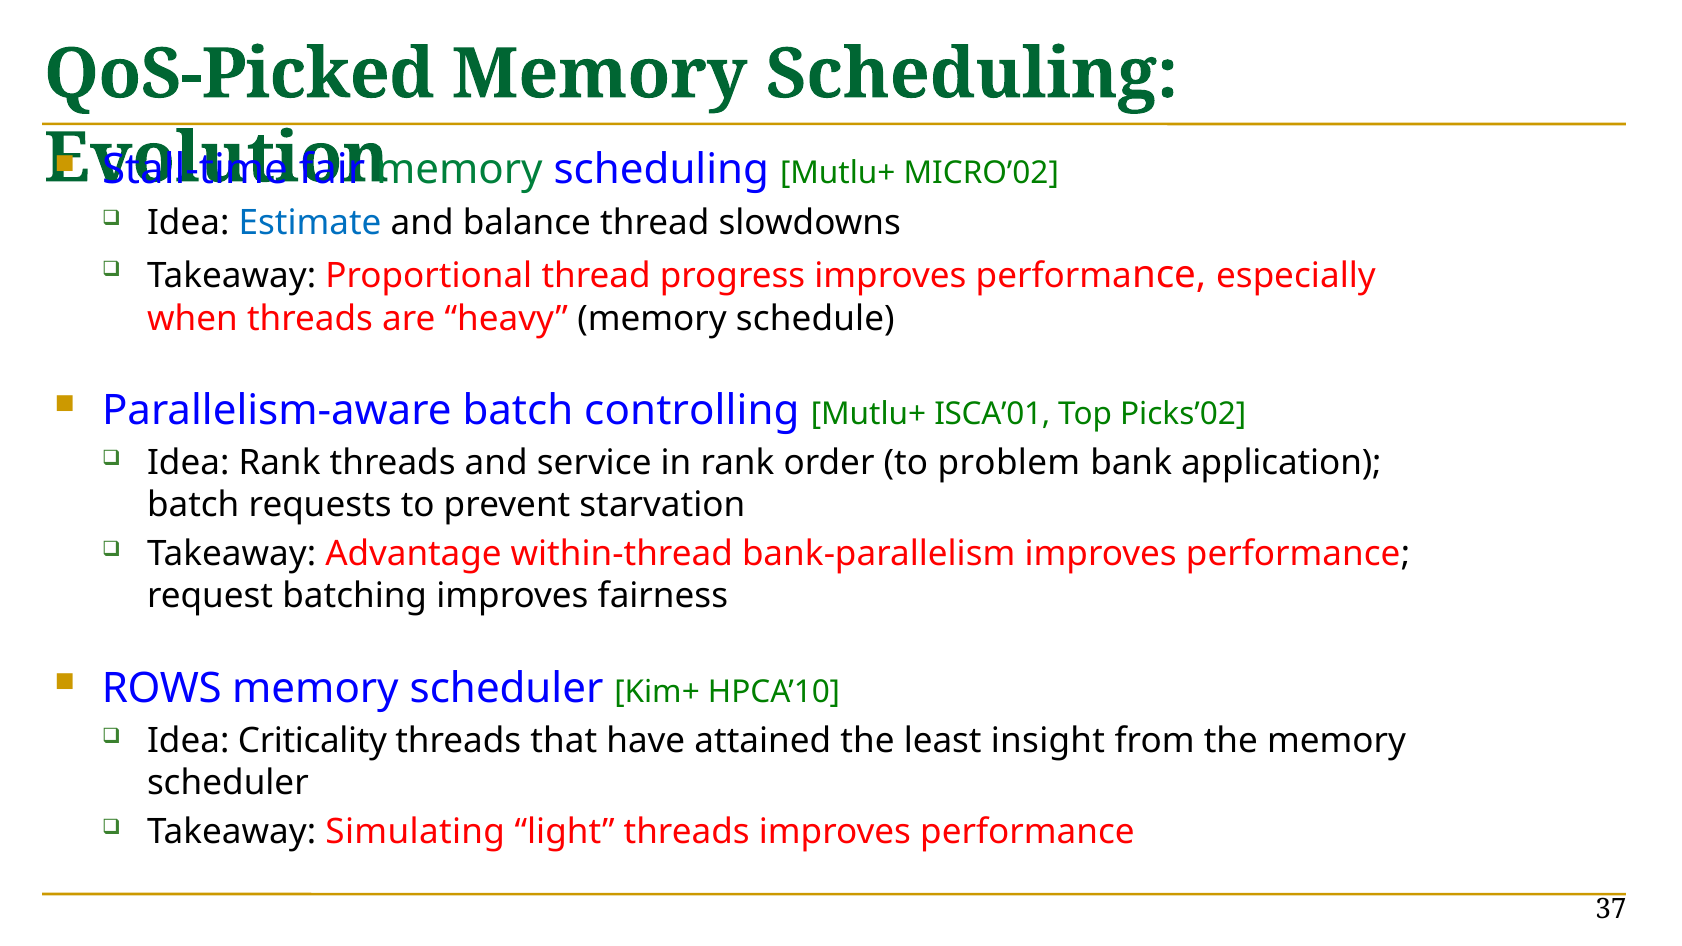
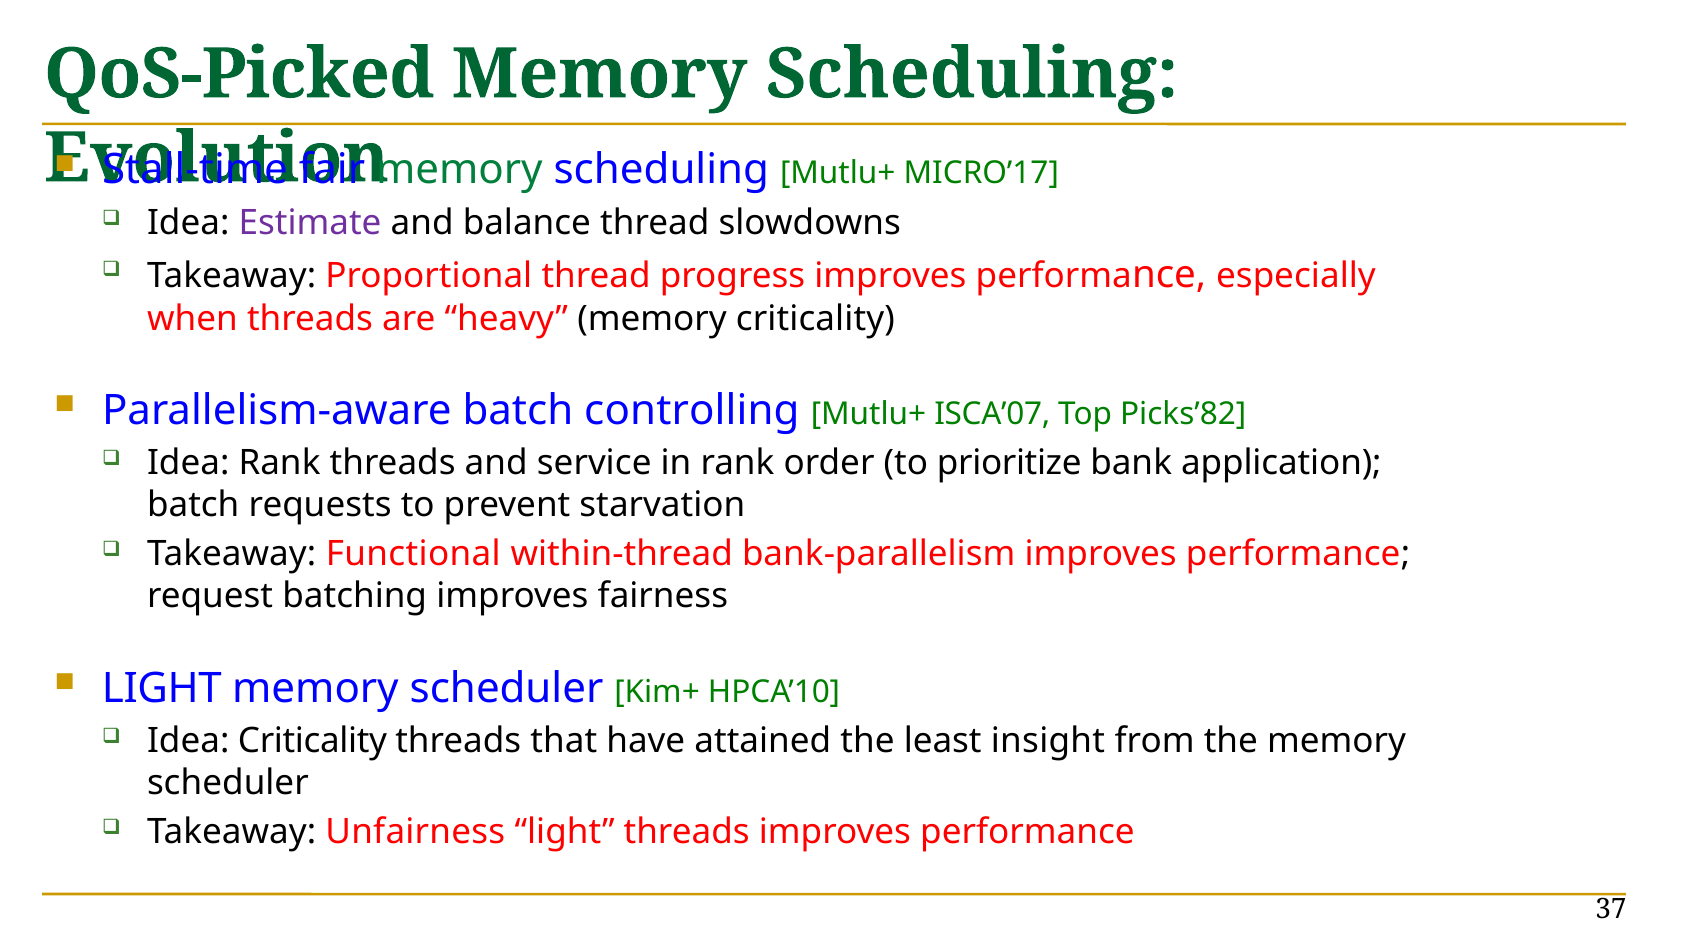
MICRO’02: MICRO’02 -> MICRO’17 (981, 173)
Estimate colour: blue -> purple (310, 223)
memory schedule: schedule -> criticality (815, 319)
ISCA’01: ISCA’01 -> ISCA’07 (992, 414)
Picks’02: Picks’02 -> Picks’82 (1183, 414)
problem: problem -> prioritize (1009, 463)
Advantage: Advantage -> Functional (413, 554)
ROWS: ROWS -> LIGHT (162, 688)
Simulating: Simulating -> Unfairness (415, 832)
